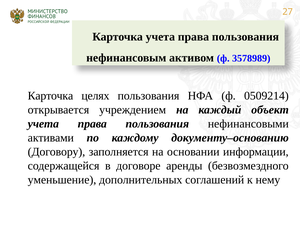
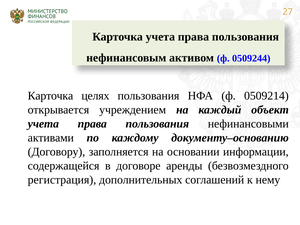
3578989: 3578989 -> 0509244 (251, 58)
уменьшение: уменьшение -> регистрация (62, 180)
